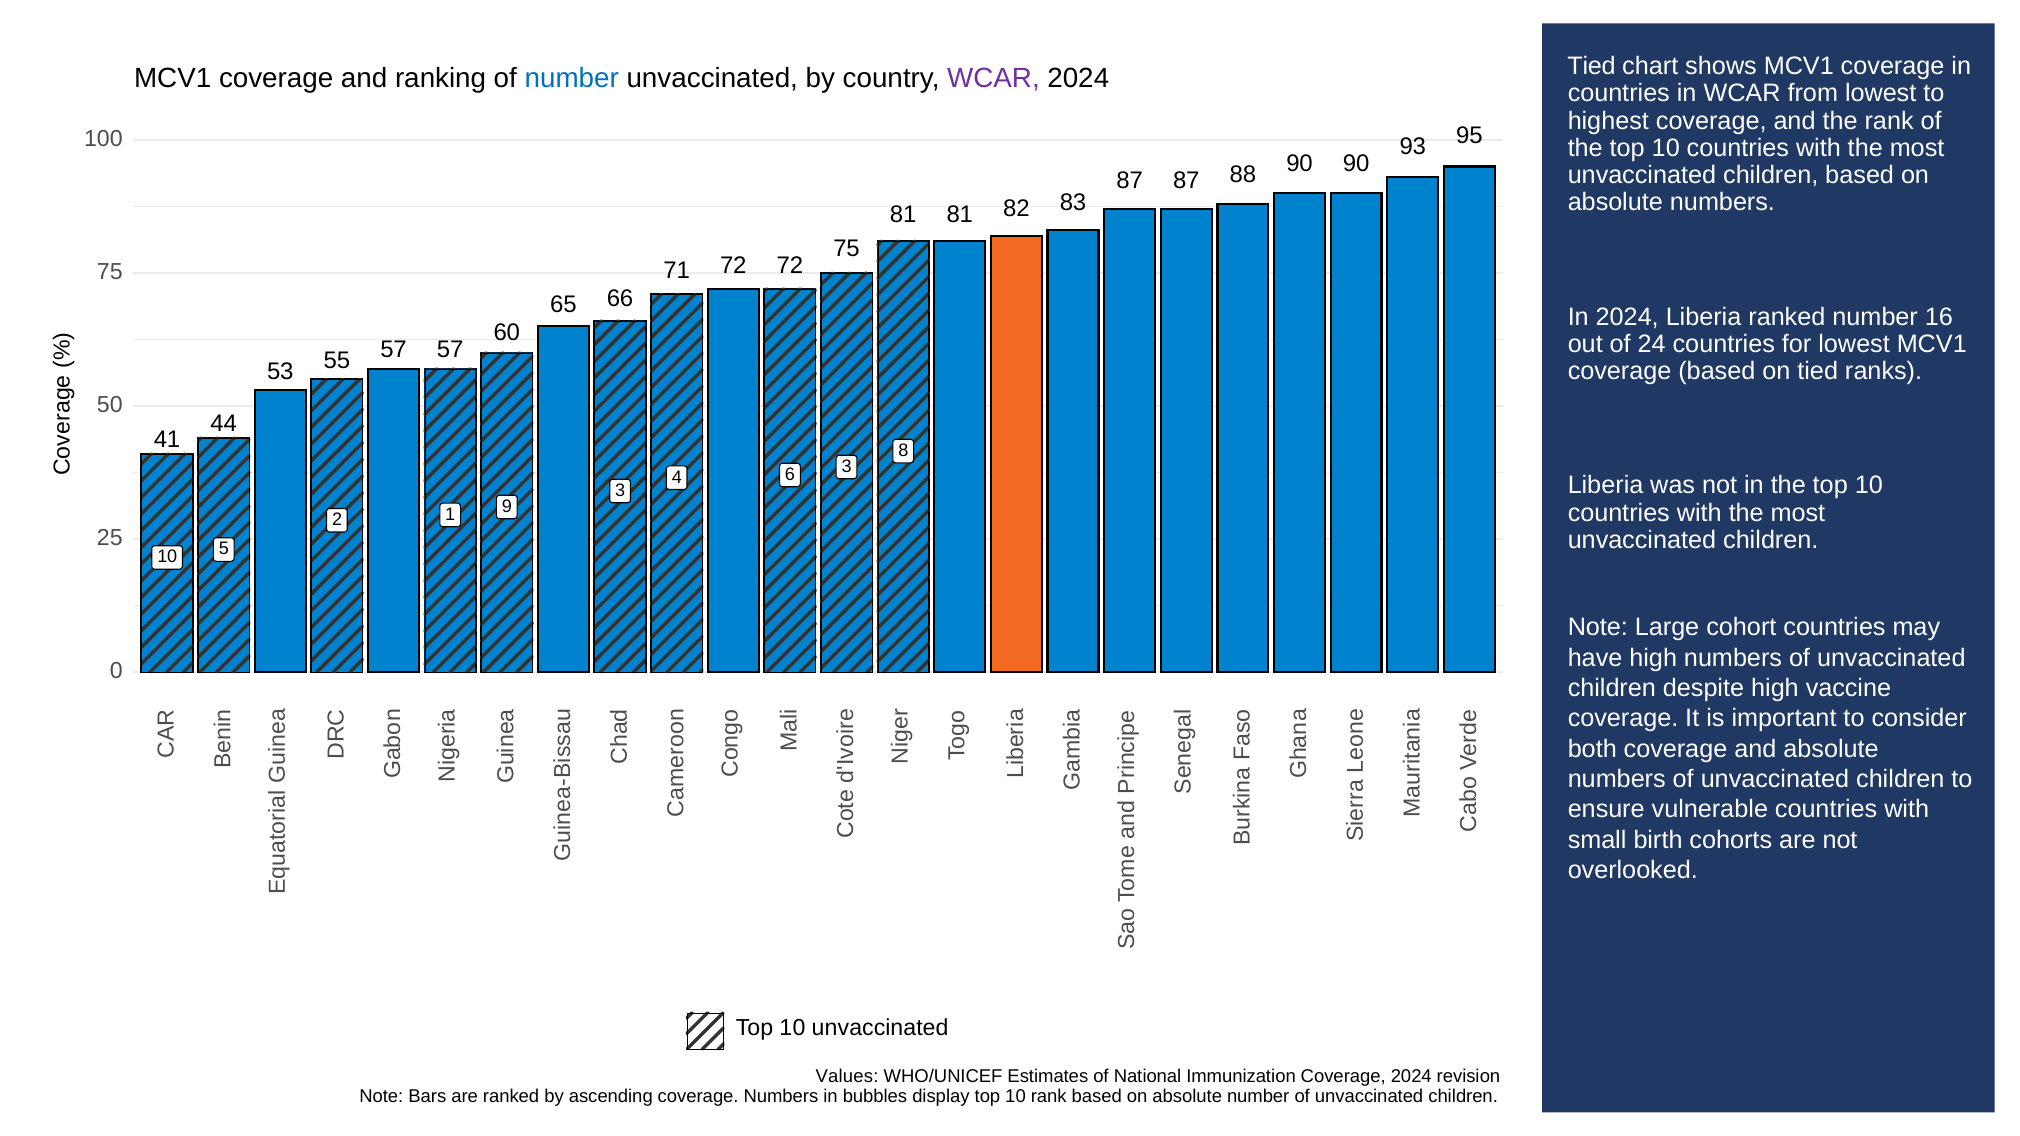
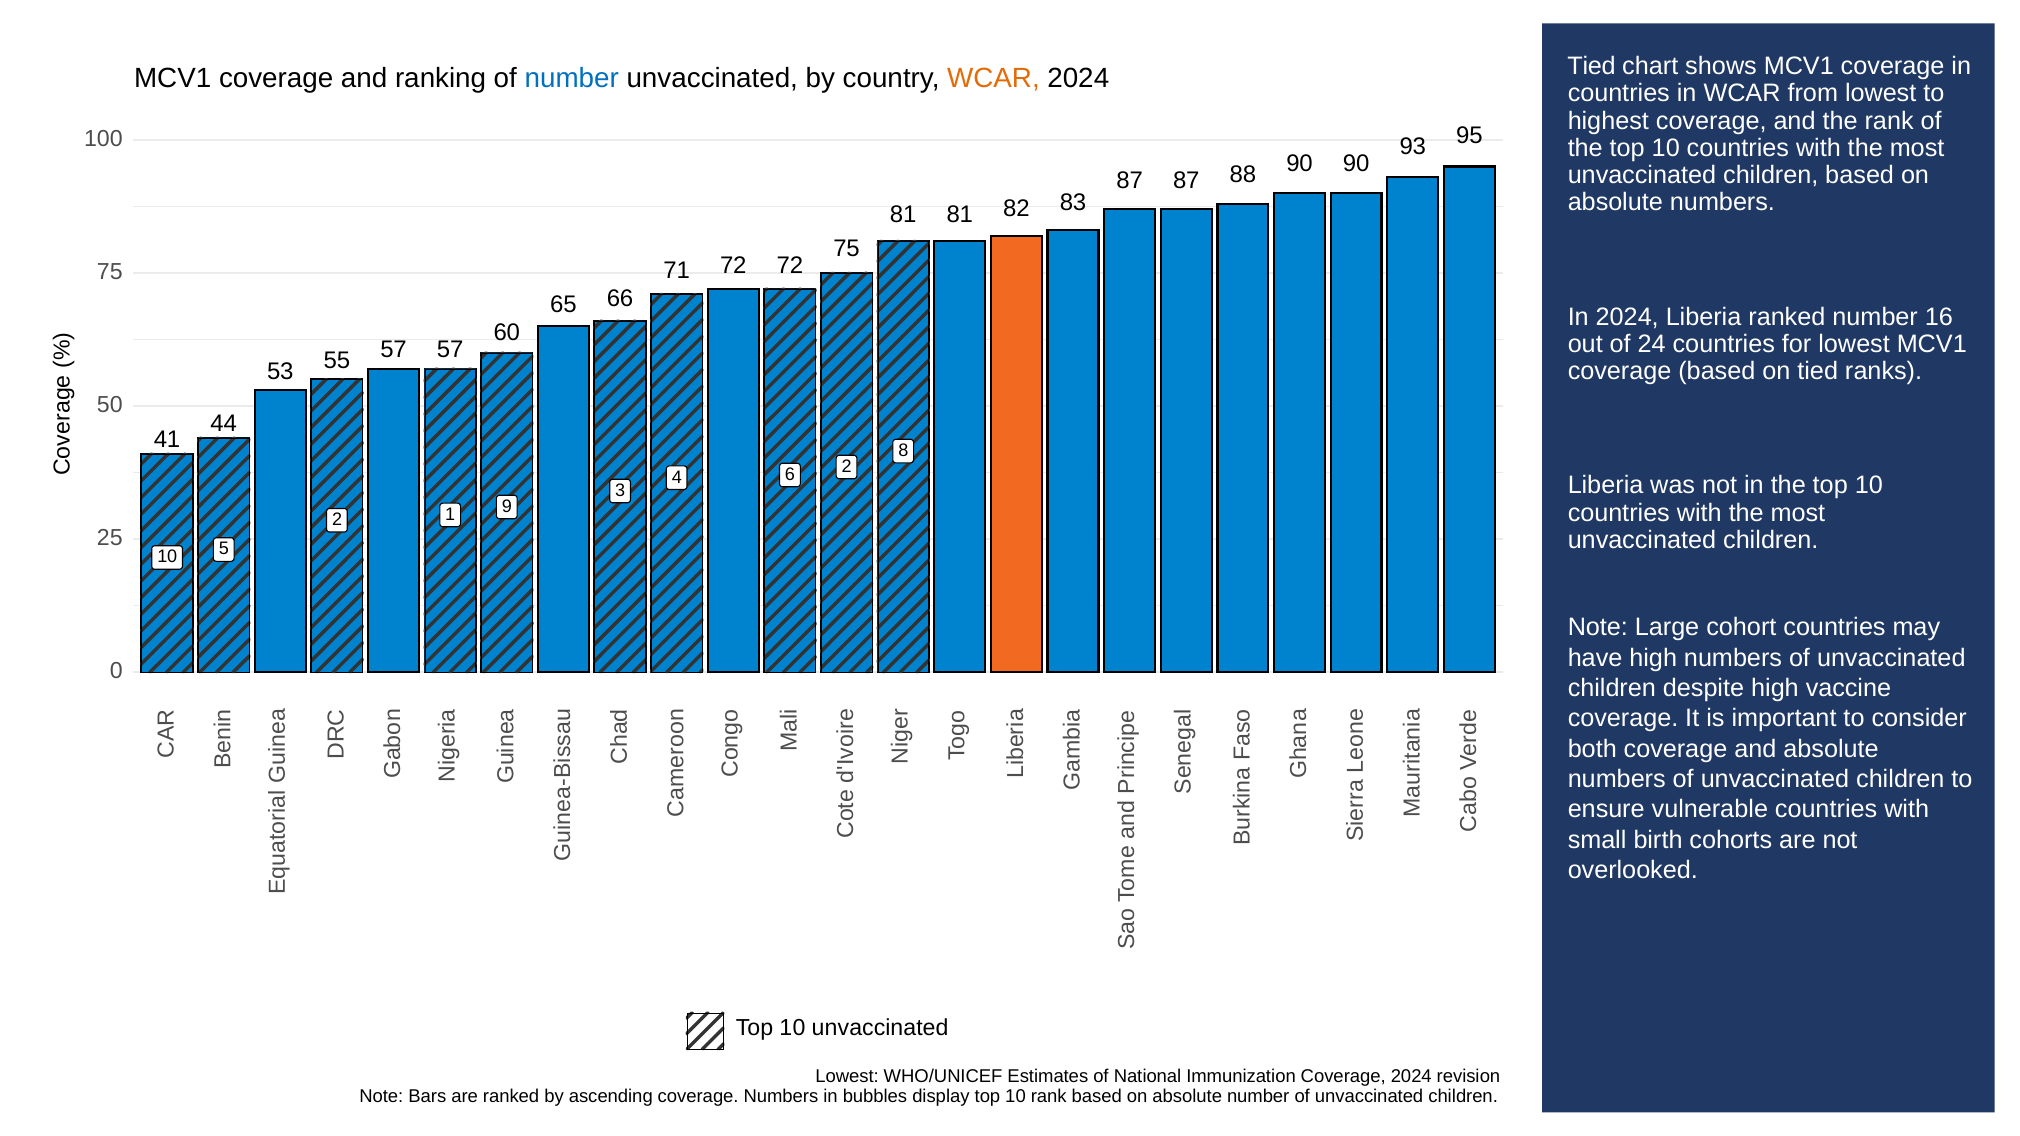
WCAR colour: purple -> orange (993, 78)
6 3: 3 -> 2 (847, 467)
Values: Values -> Lowest (847, 1076)
